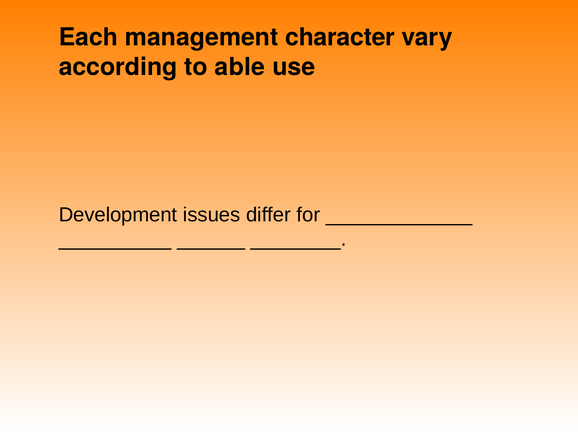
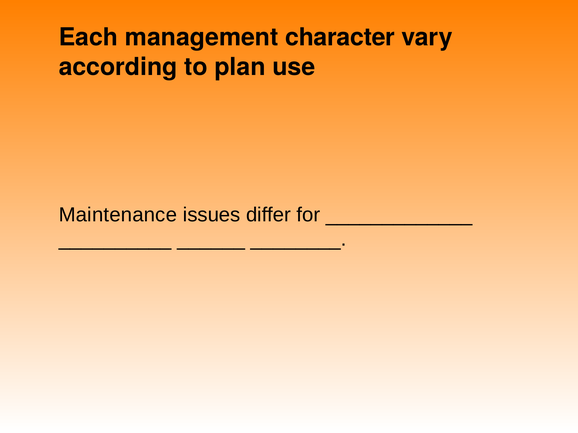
able: able -> plan (240, 67)
Development: Development -> Maintenance (118, 215)
